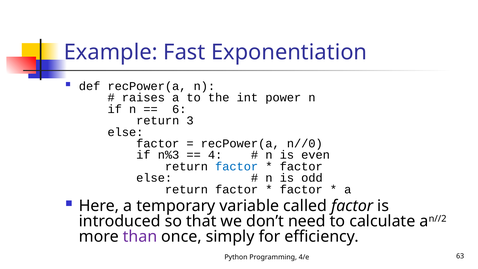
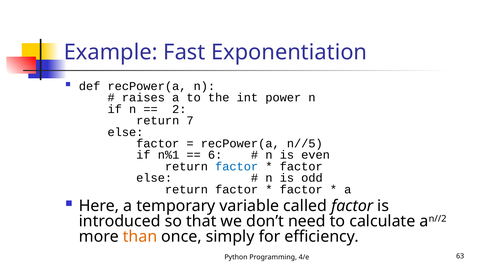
6: 6 -> 2 (179, 109)
3: 3 -> 7 (190, 121)
n//0: n//0 -> n//5 (305, 144)
n%3: n%3 -> n%1 (169, 155)
4: 4 -> 6 (215, 155)
than colour: purple -> orange (140, 236)
